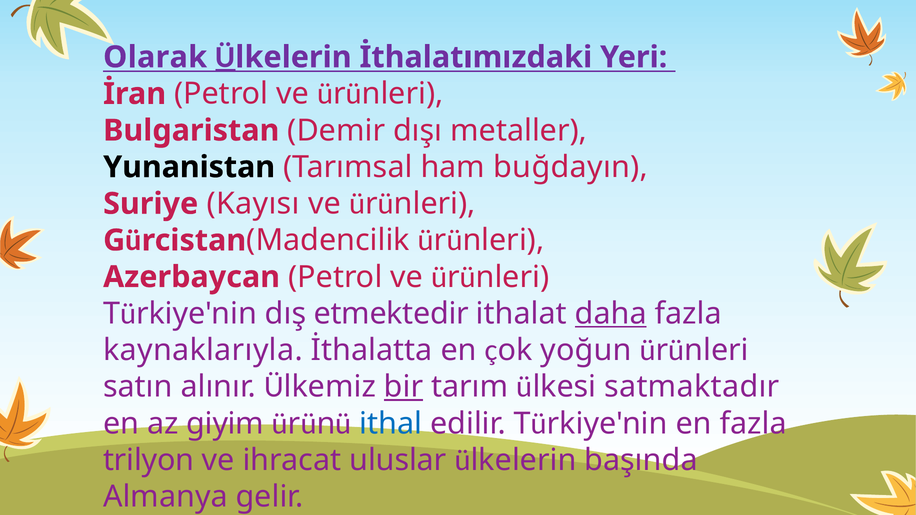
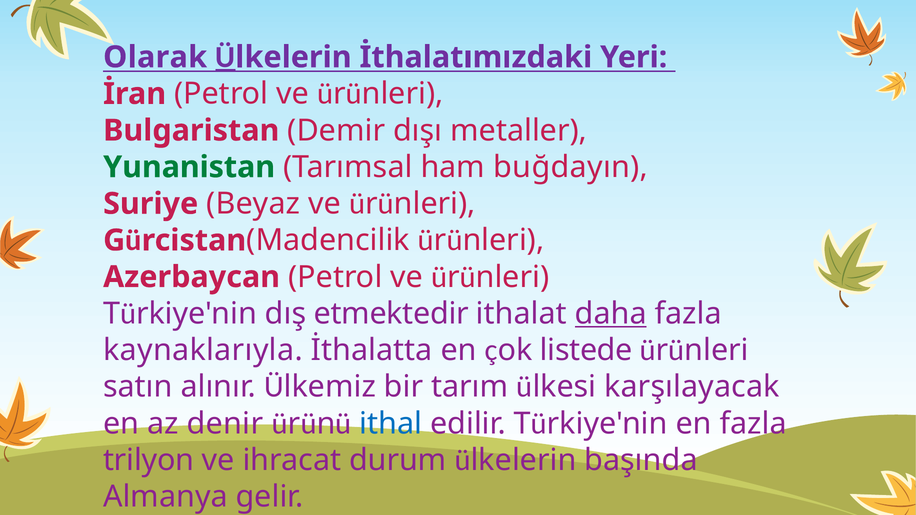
Yunanistan colour: black -> green (189, 167)
Kayısı: Kayısı -> Beyaz (253, 204)
yoğun: yoğun -> listede (586, 350)
bir underline: present -> none (404, 387)
satmaktadır: satmaktadır -> karşılayacak (692, 387)
giyim: giyim -> denir (225, 424)
uluslar: uluslar -> durum (398, 460)
